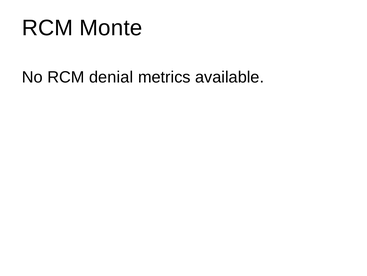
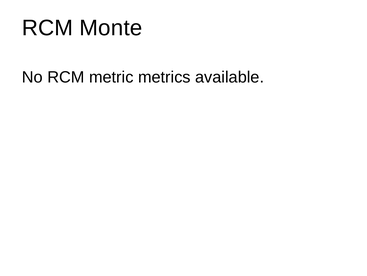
denial: denial -> metric (111, 77)
